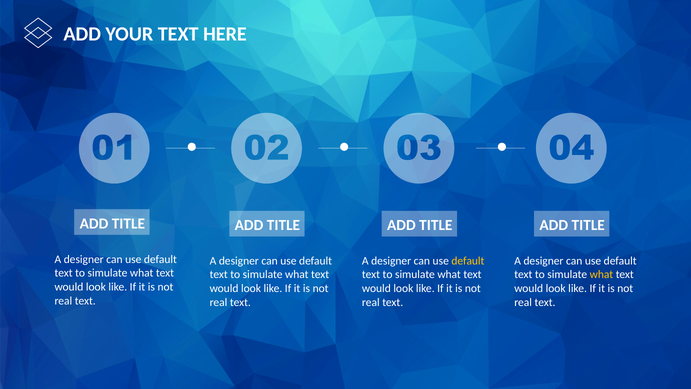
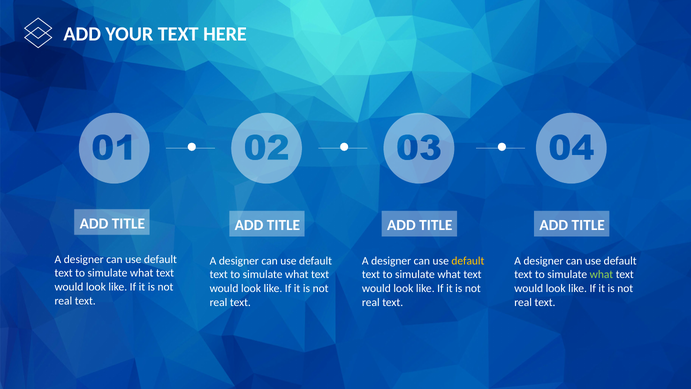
what colour: yellow -> light green (601, 274)
